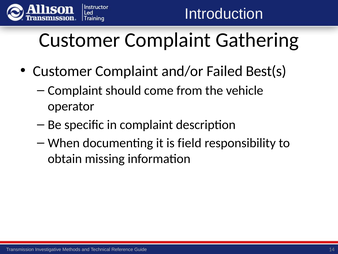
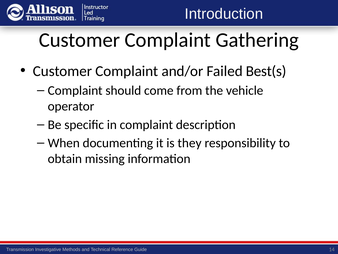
field: field -> they (190, 143)
